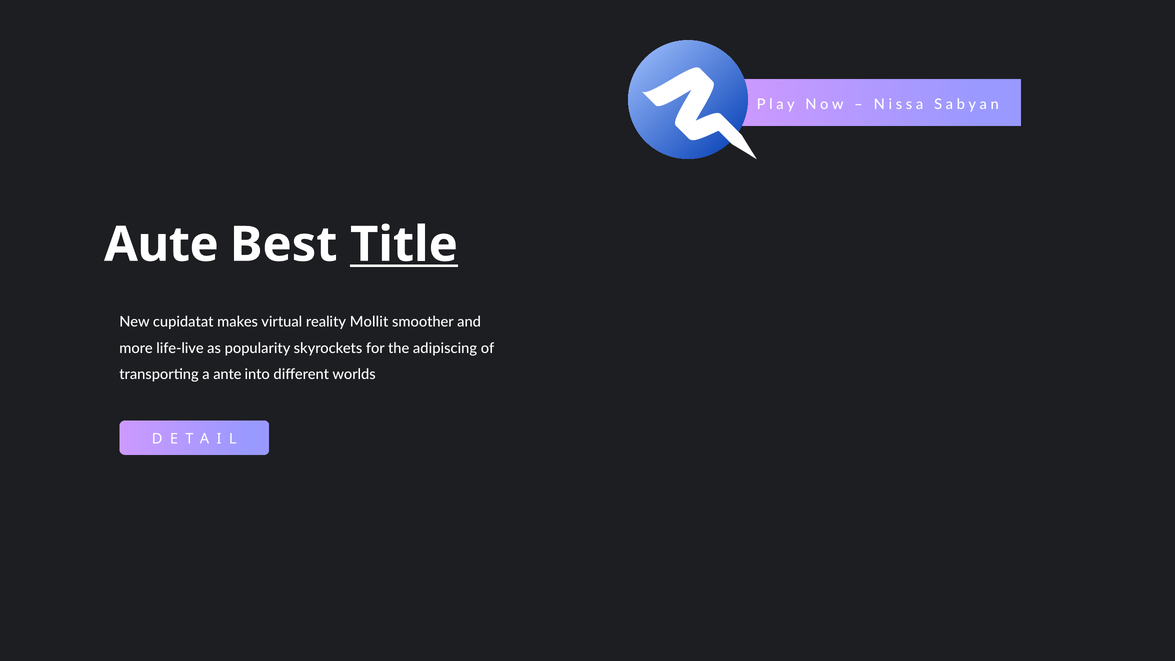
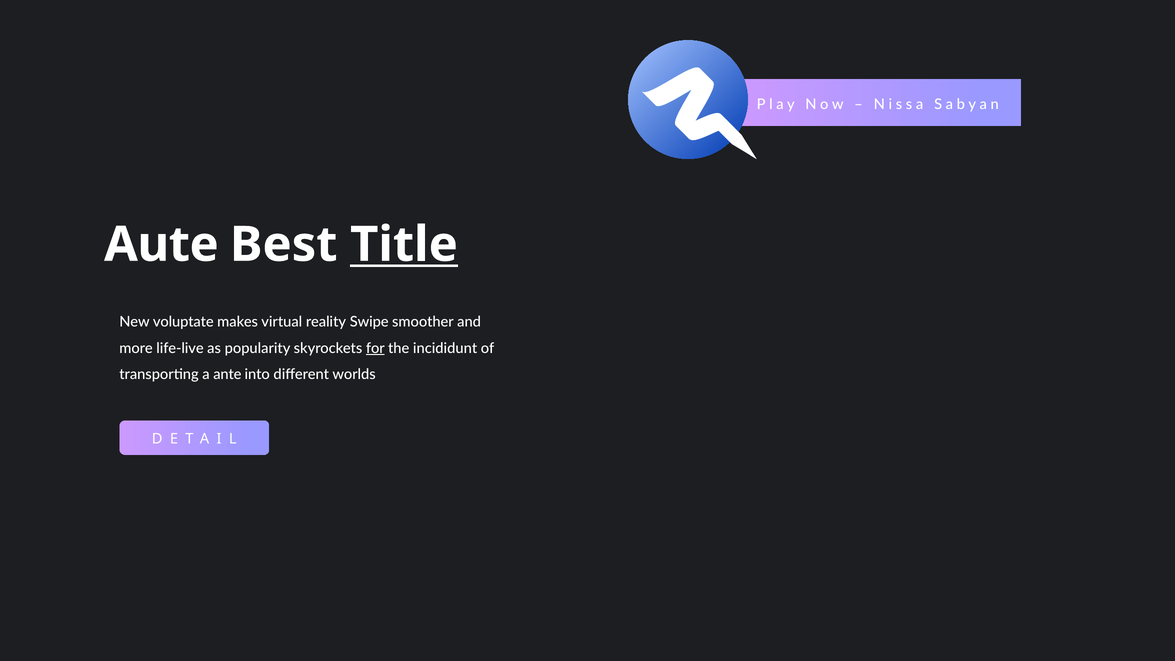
cupidatat: cupidatat -> voluptate (183, 322)
Mollit: Mollit -> Swipe (369, 322)
for underline: none -> present (375, 348)
adipiscing: adipiscing -> incididunt (445, 348)
